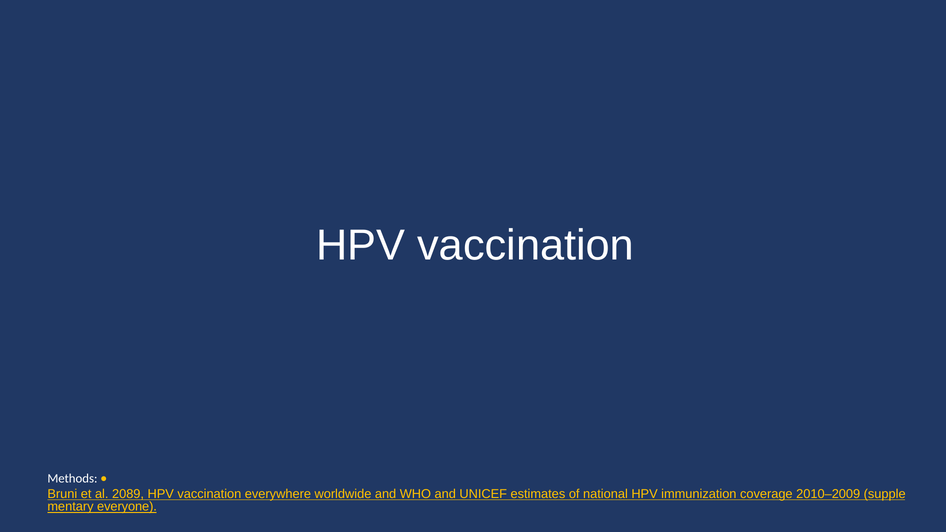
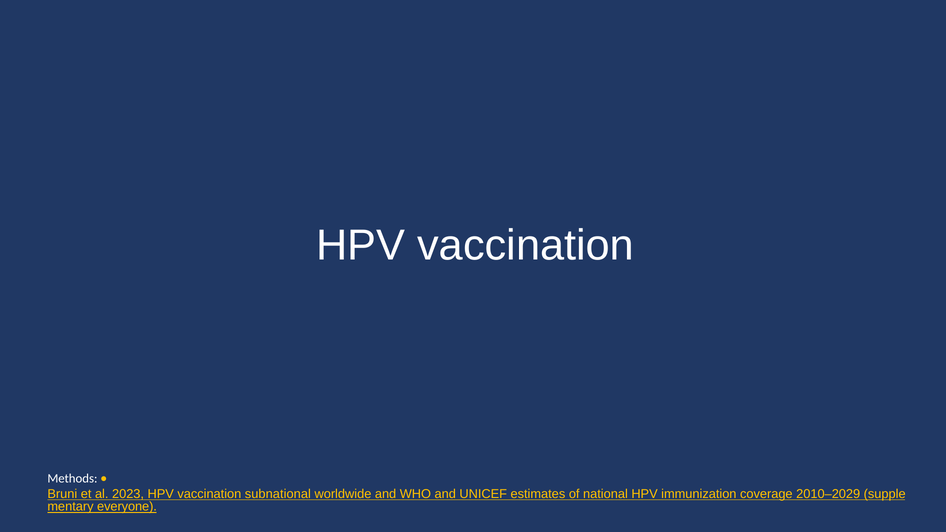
2089: 2089 -> 2023 (128, 494)
everywhere: everywhere -> subnational (278, 494)
2010–2009: 2010–2009 -> 2010–2029 (828, 494)
